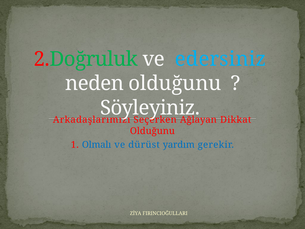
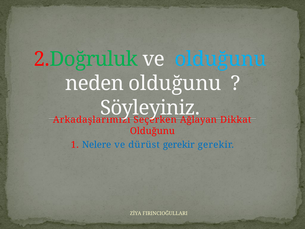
ve edersiniz: edersiniz -> olduğunu (221, 59)
Olmalı: Olmalı -> Nelere (97, 145)
dürüst yardım: yardım -> gerekir (179, 145)
